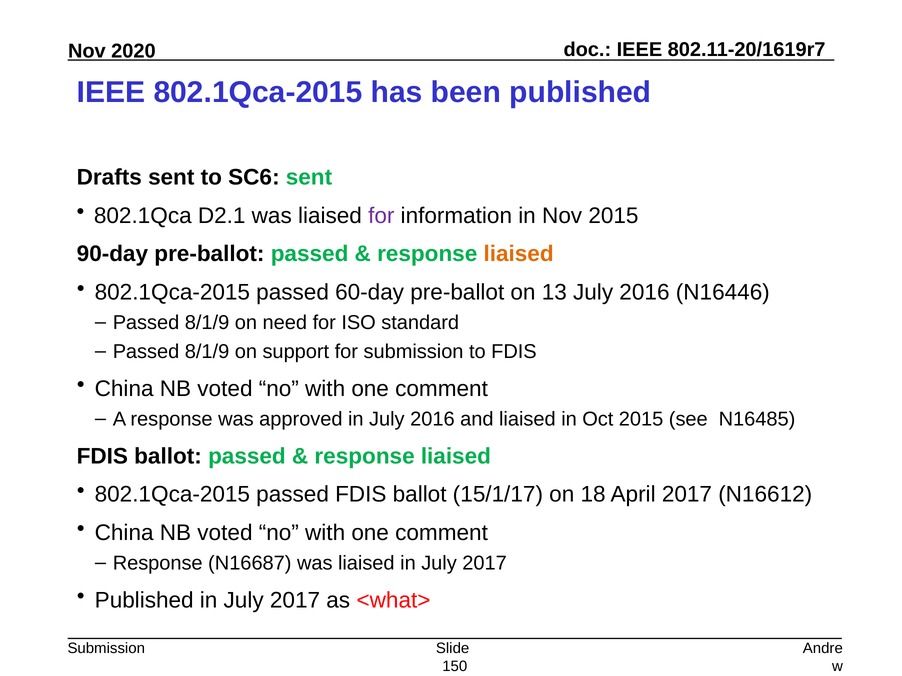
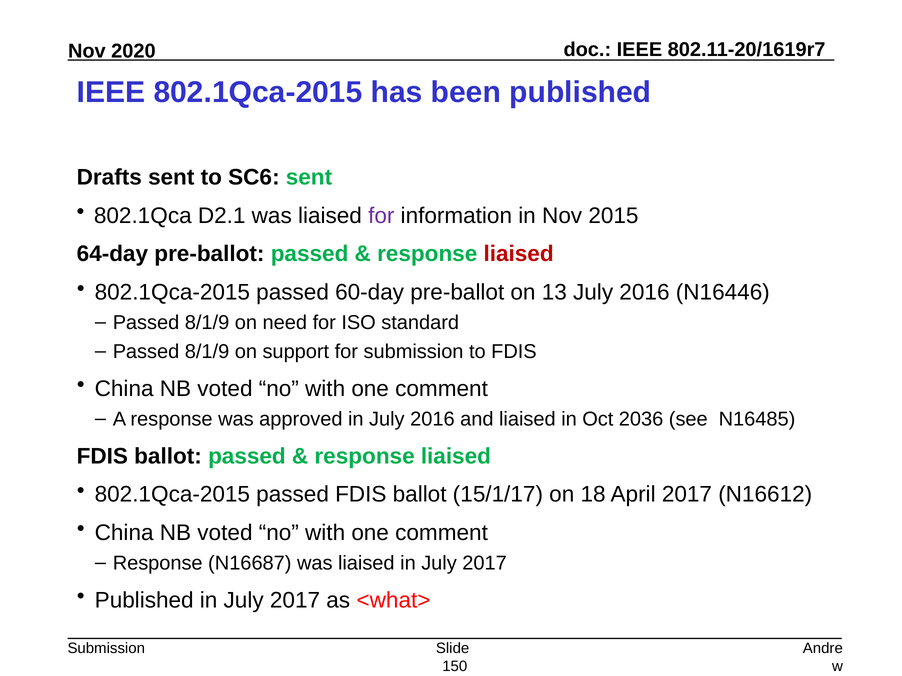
90-day: 90-day -> 64-day (112, 254)
liaised colour: orange -> red (519, 254)
Oct 2015: 2015 -> 2036 (641, 419)
